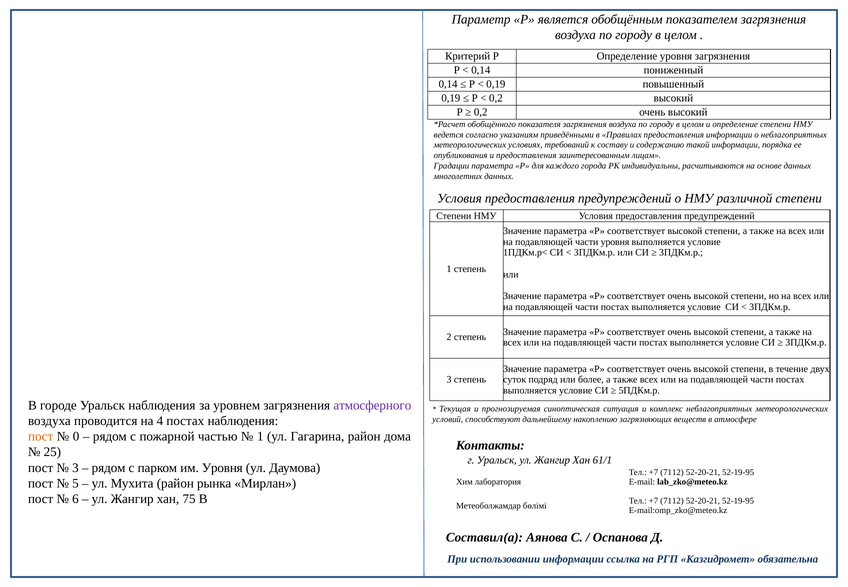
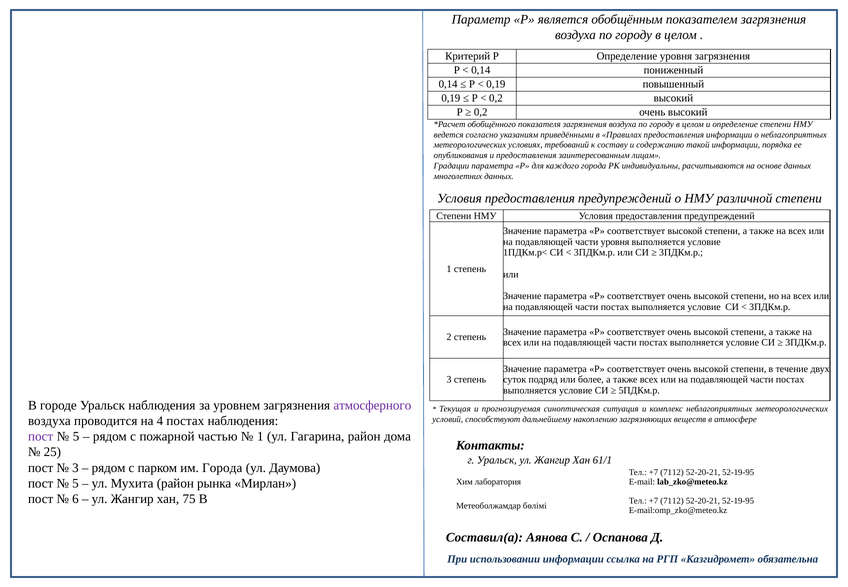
пост colour: orange -> purple (41, 437)
0: 0 -> 5 (76, 437)
им Уровня: Уровня -> Города (222, 468)
